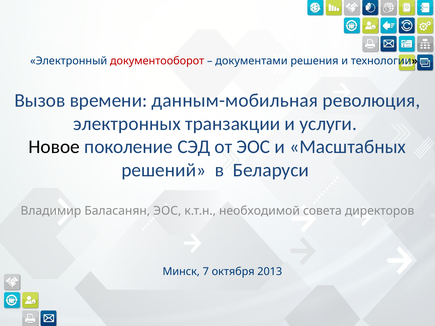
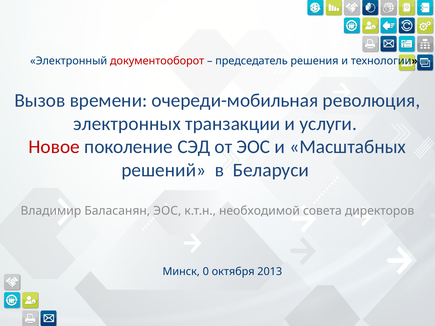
документами: документами -> председатель (252, 61)
данным-мобильная: данным-мобильная -> очереди-мобильная (235, 101)
Новое colour: black -> red (54, 147)
7: 7 -> 0 (206, 272)
